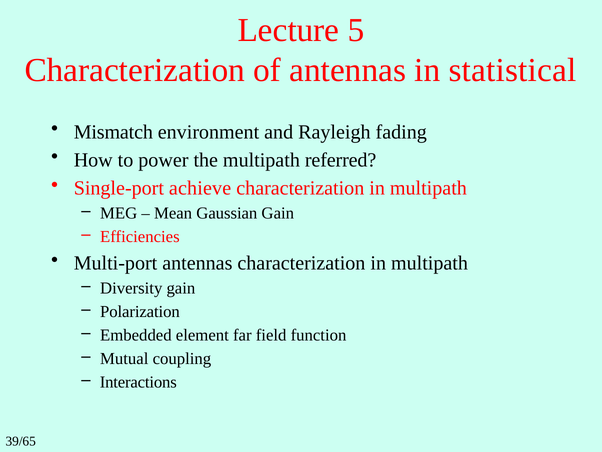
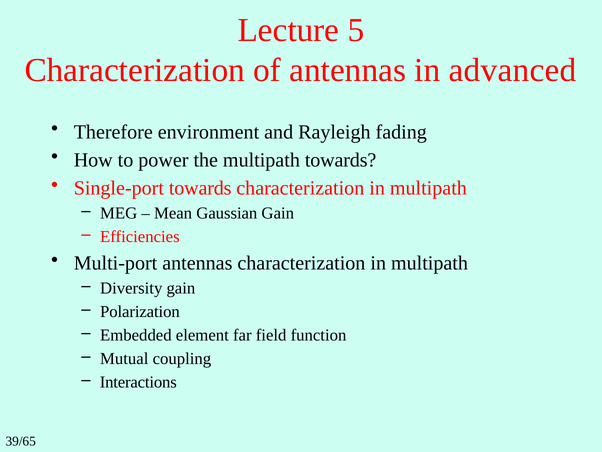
statistical: statistical -> advanced (513, 70)
Mismatch: Mismatch -> Therefore (113, 132)
multipath referred: referred -> towards (341, 160)
Single-port achieve: achieve -> towards (200, 188)
